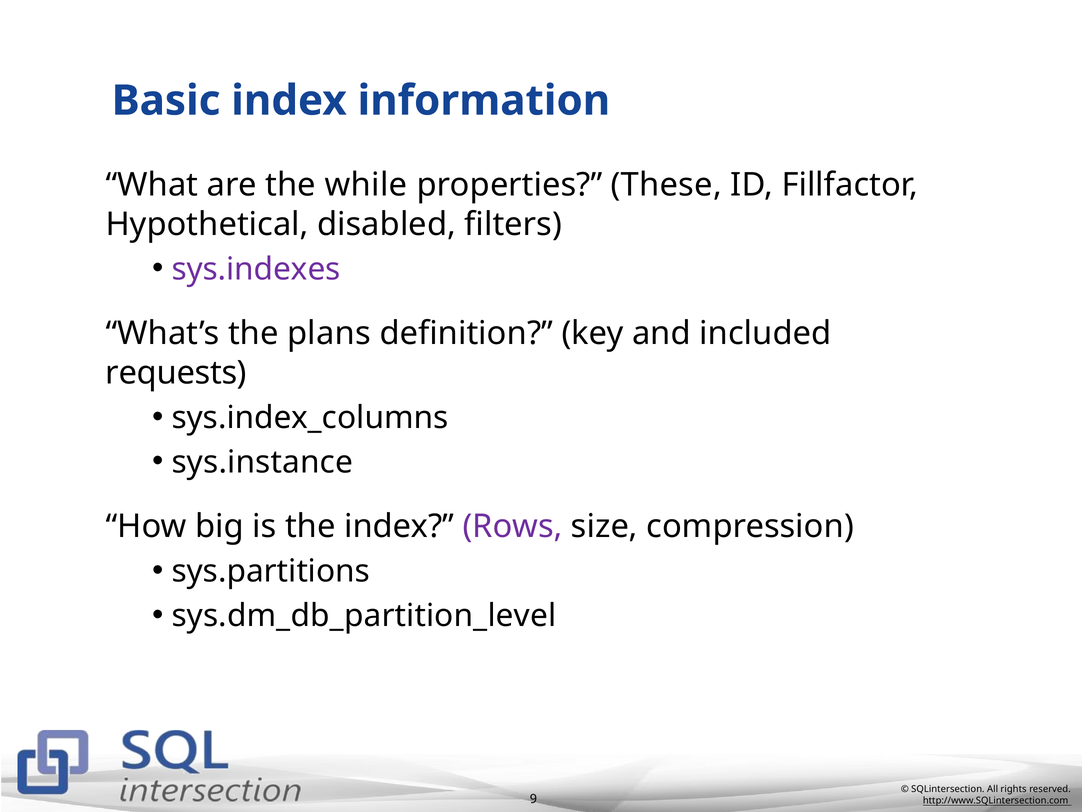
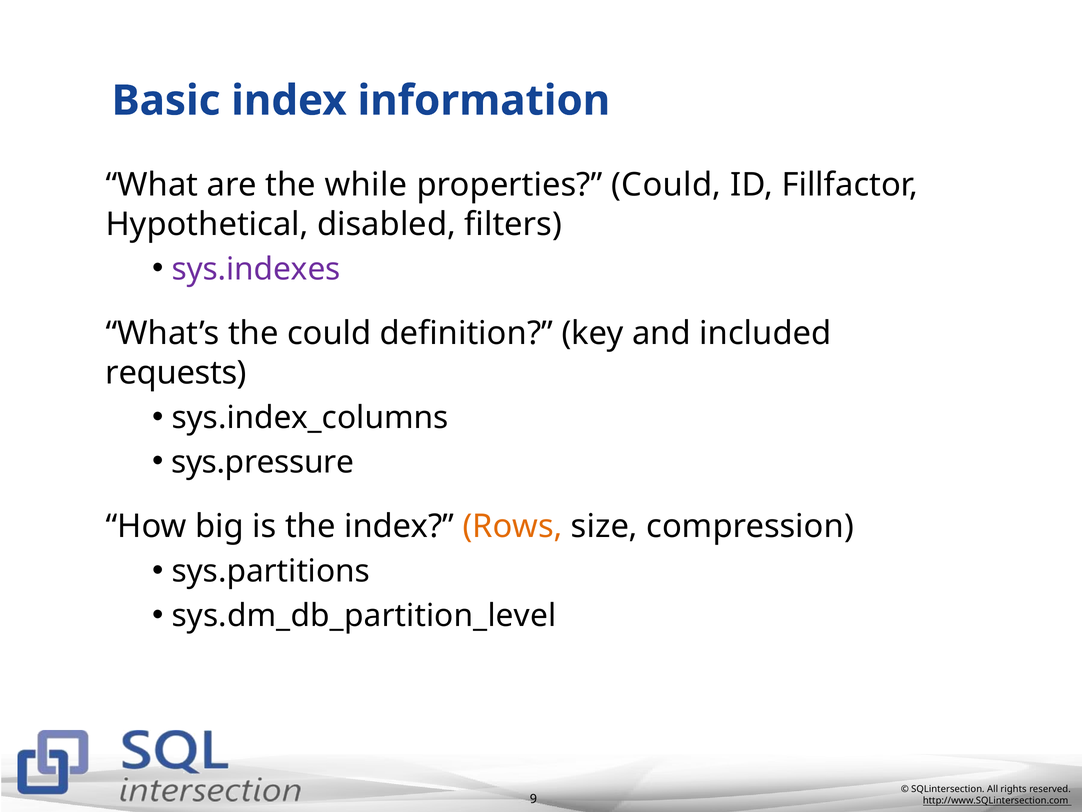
properties These: These -> Could (666, 185)
the plans: plans -> could (329, 333)
sys.instance: sys.instance -> sys.pressure (263, 462)
Rows colour: purple -> orange (513, 526)
